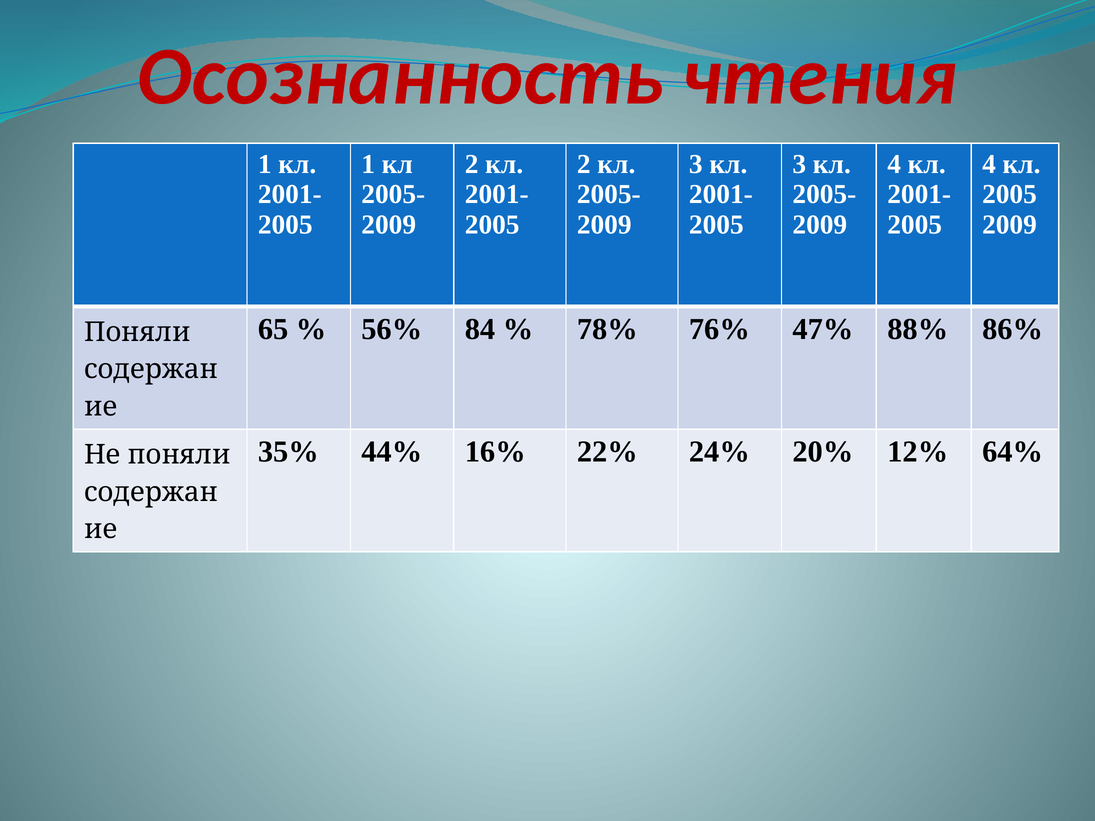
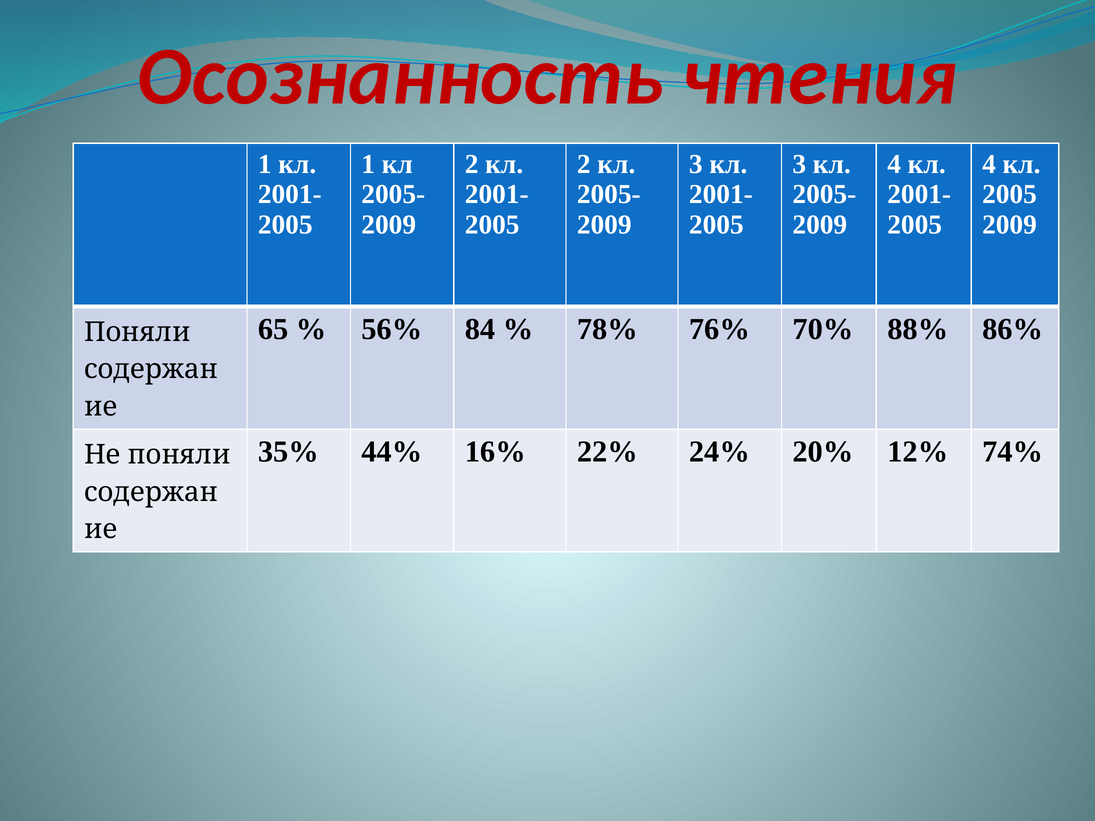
47%: 47% -> 70% (823, 329)
64%: 64% -> 74% (1013, 452)
